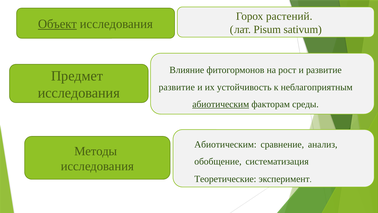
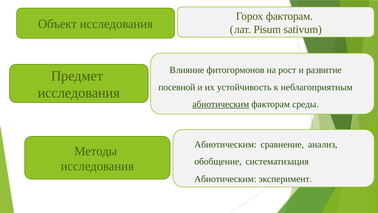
Горох растений: растений -> факторам (289, 16)
Объект underline: present -> none (57, 24)
развитие: развитие -> посевной (177, 87)
Теоретические: Теоретические -> Абиотическим (225, 179)
